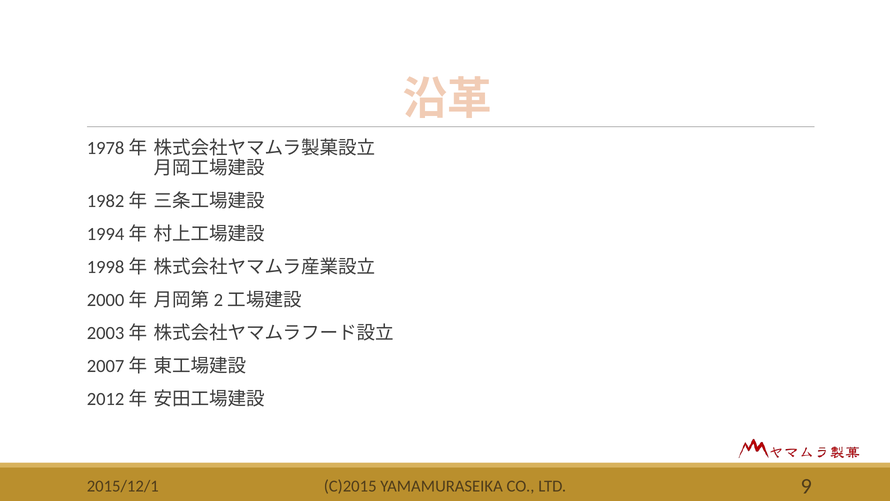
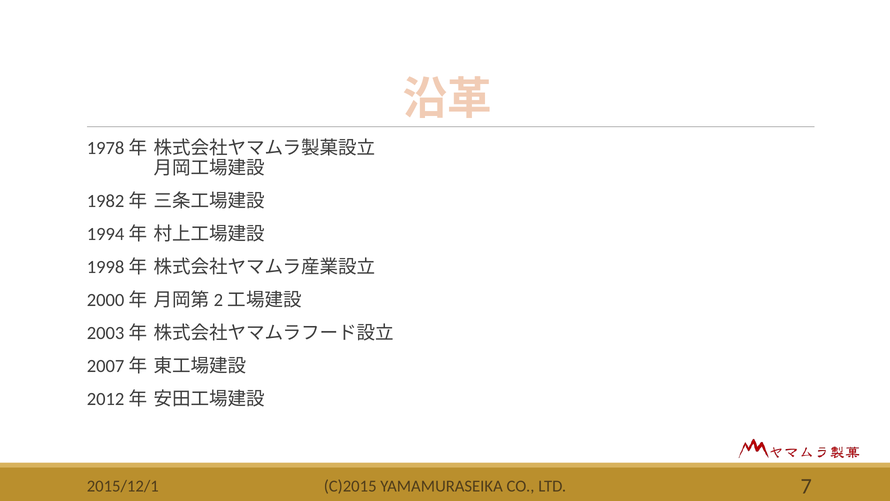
9: 9 -> 7 (806, 486)
